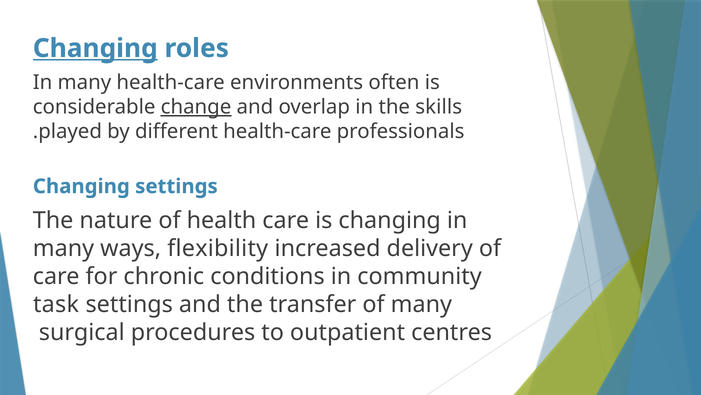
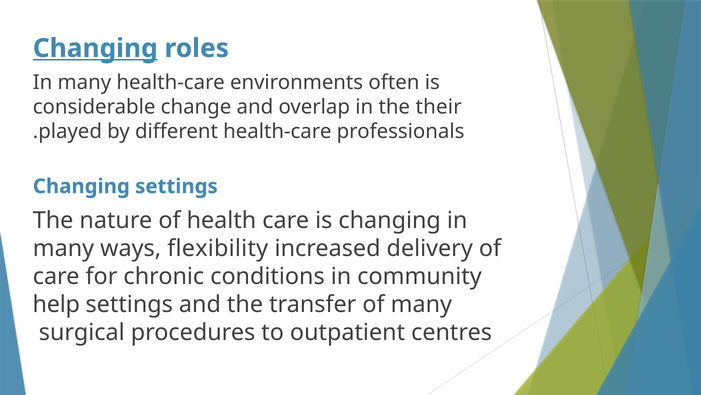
change underline: present -> none (196, 107)
skills: skills -> their (439, 107)
task: task -> help (56, 304)
